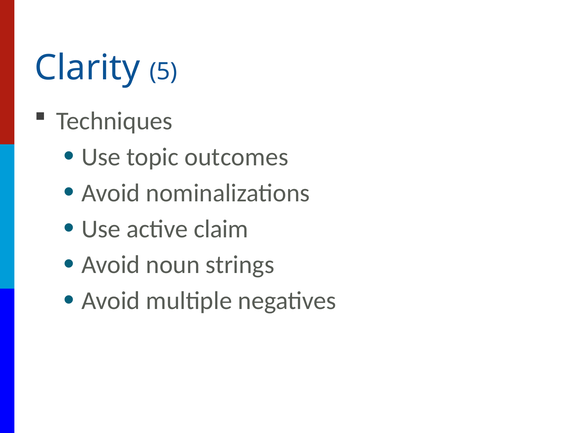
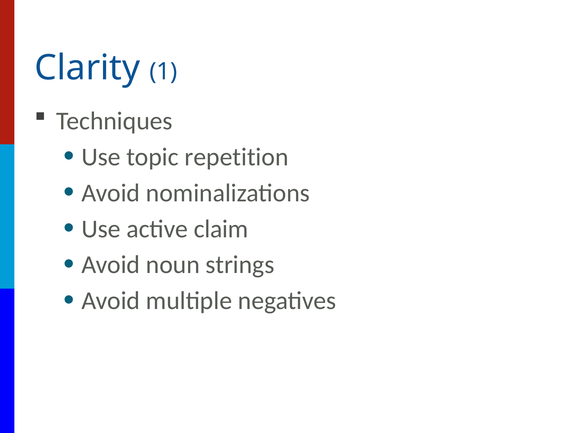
5: 5 -> 1 (163, 72)
outcomes: outcomes -> repetition (236, 157)
